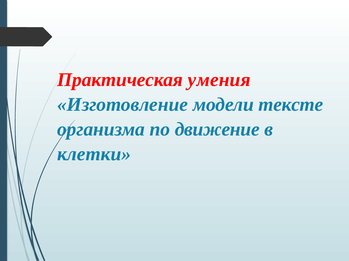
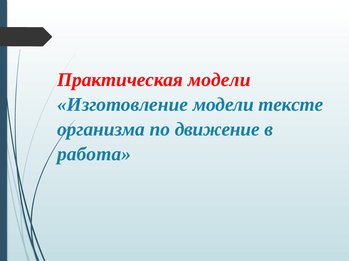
Практическая умения: умения -> модели (219, 80)
клетки: клетки -> работа (94, 155)
